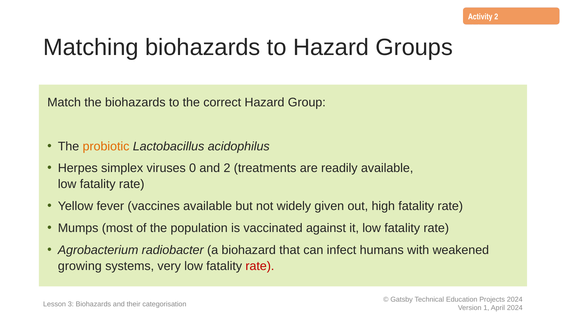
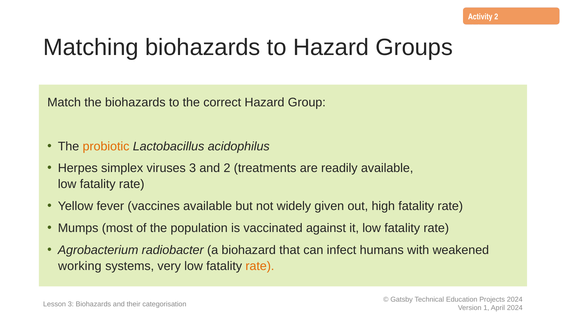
viruses 0: 0 -> 3 (193, 168)
growing: growing -> working (80, 266)
rate colour: red -> orange (260, 266)
